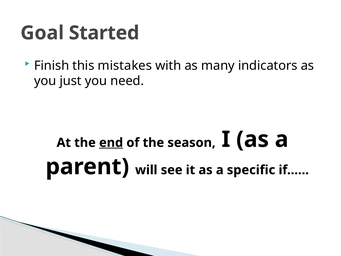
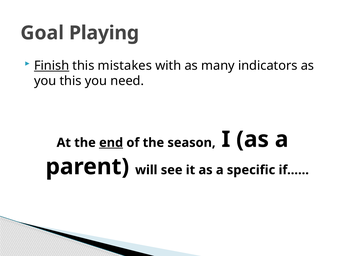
Started: Started -> Playing (104, 33)
Finish underline: none -> present (52, 65)
you just: just -> this (71, 81)
